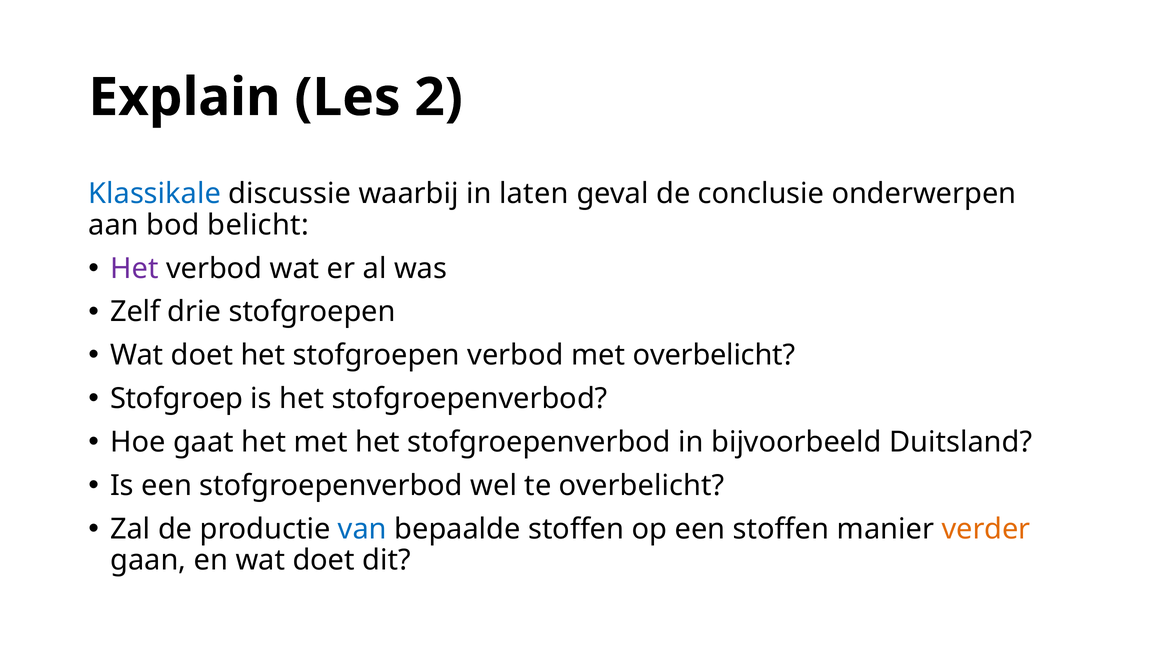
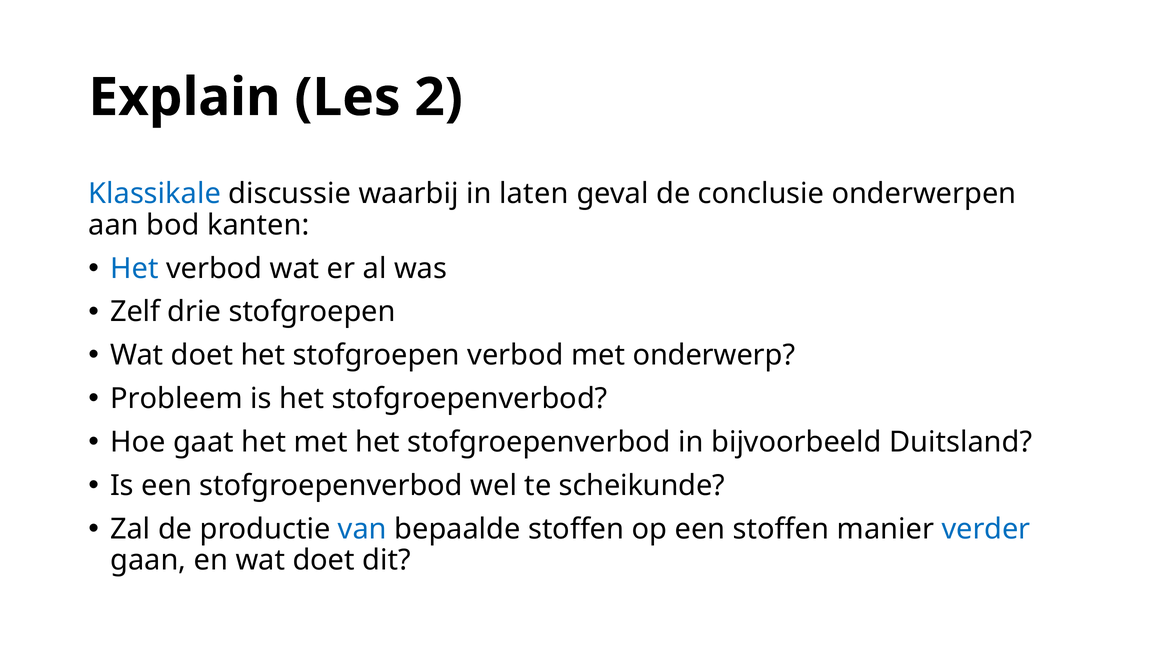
belicht: belicht -> kanten (258, 225)
Het colour: purple -> blue (134, 268)
met overbelicht: overbelicht -> onderwerp (714, 355)
Stofgroep: Stofgroep -> Probleem (176, 398)
te overbelicht: overbelicht -> scheikunde (642, 485)
verder colour: orange -> blue (986, 529)
